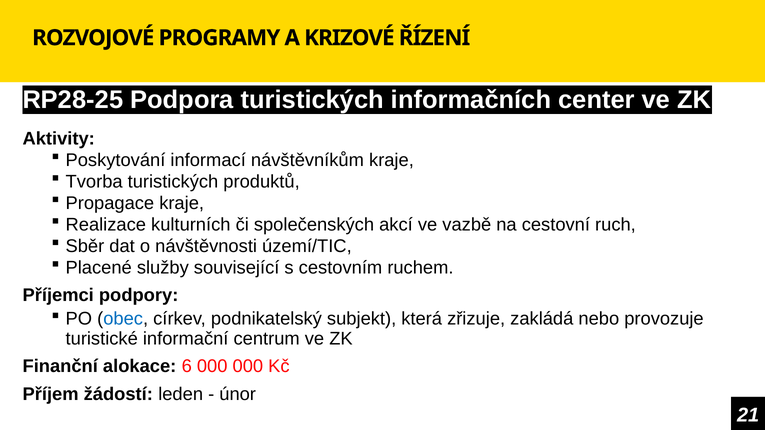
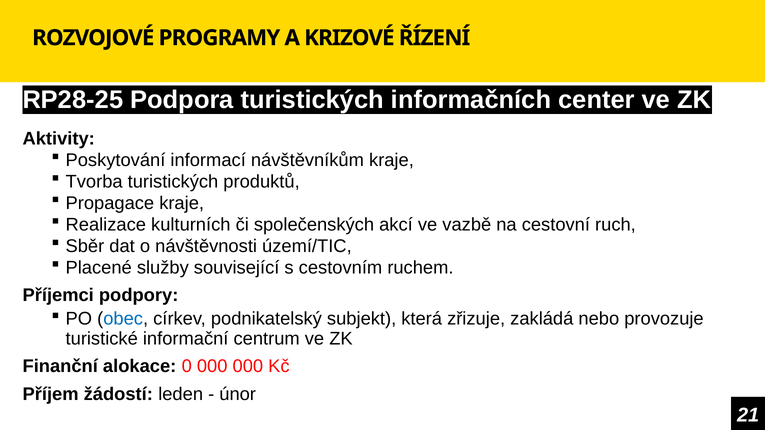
6: 6 -> 0 (187, 367)
